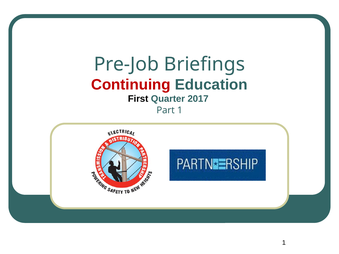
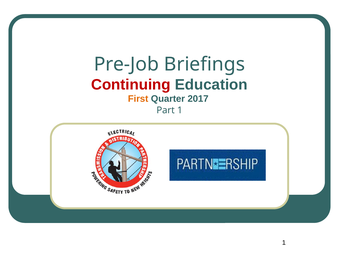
First colour: black -> orange (138, 99)
